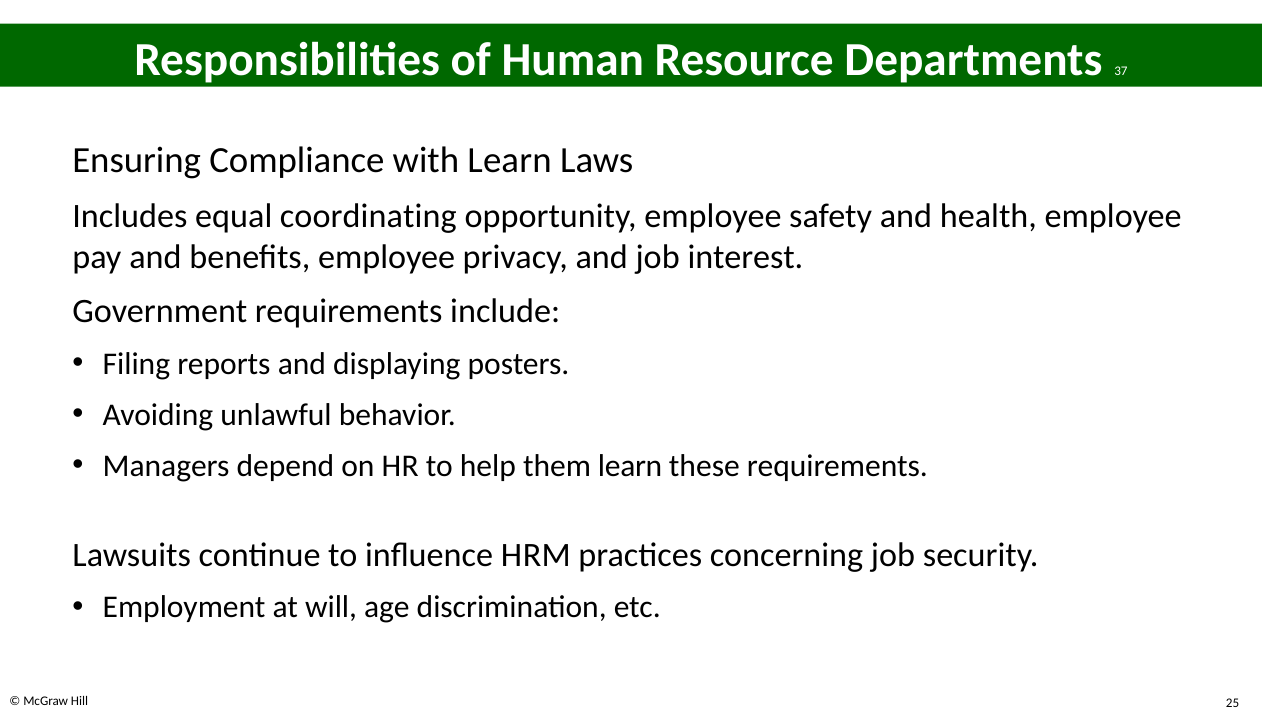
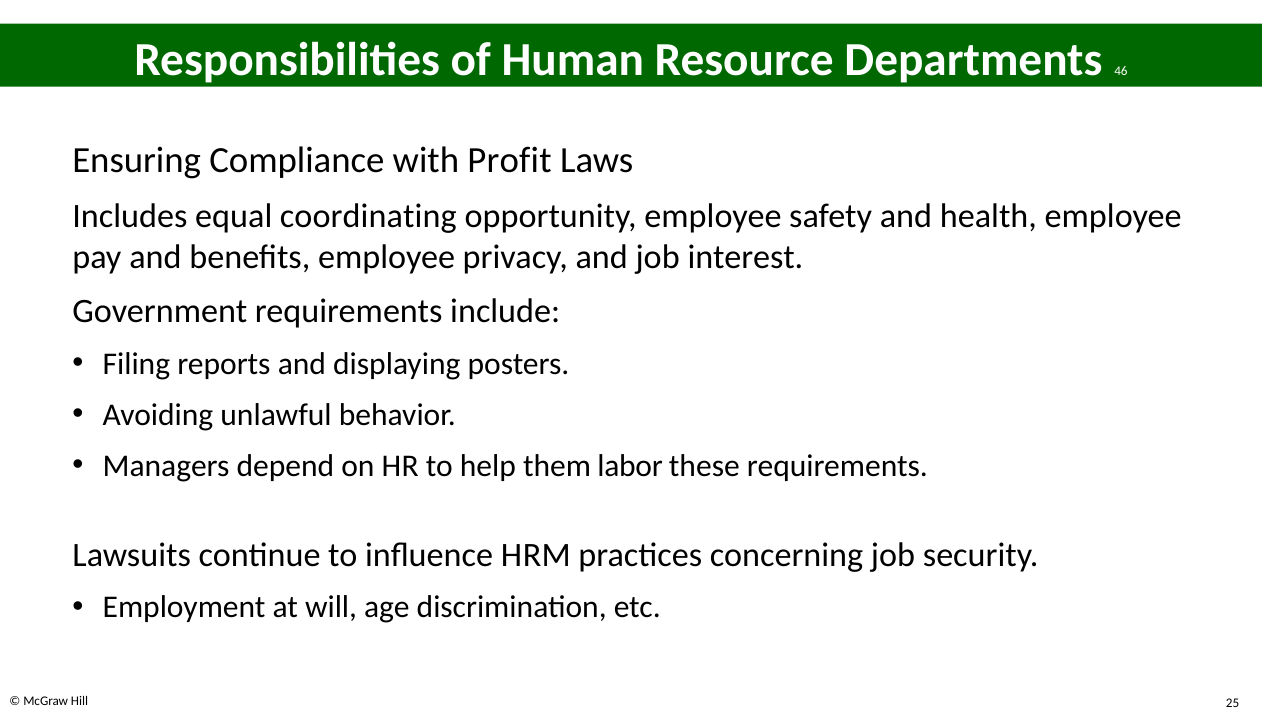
37: 37 -> 46 (1121, 71)
with Learn: Learn -> Profit (509, 161)
them learn: learn -> labor (630, 466)
